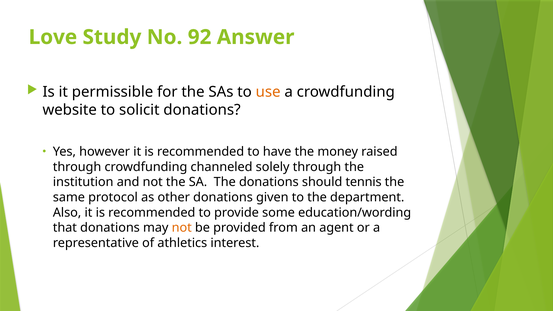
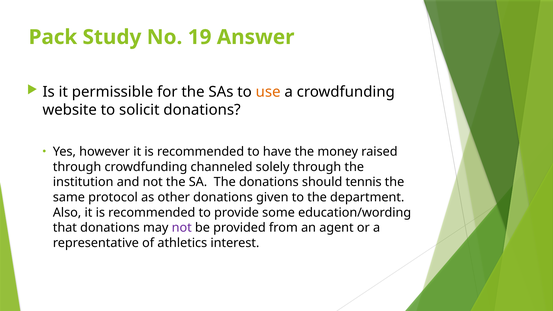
Love: Love -> Pack (53, 37)
92: 92 -> 19 (200, 37)
not colour: orange -> purple (182, 228)
